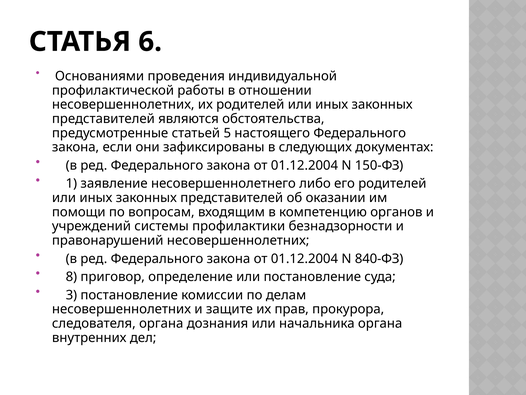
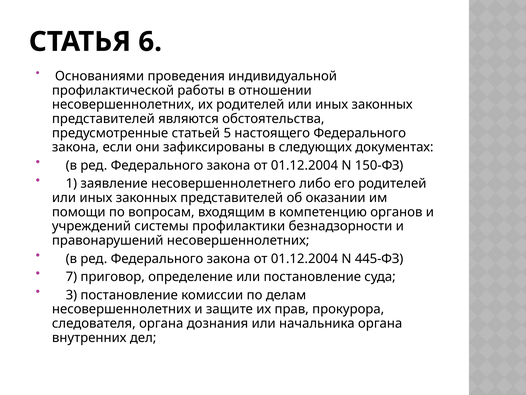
840-ФЗ: 840-ФЗ -> 445-ФЗ (379, 258)
8: 8 -> 7 (71, 277)
